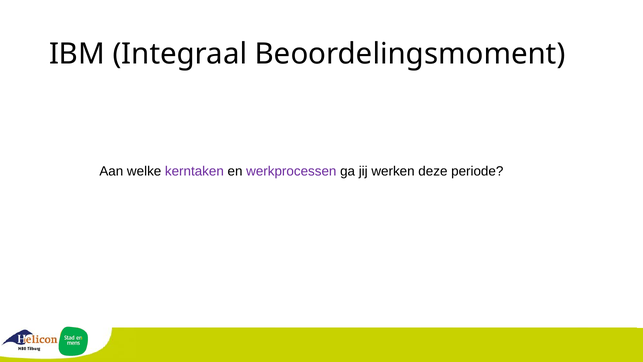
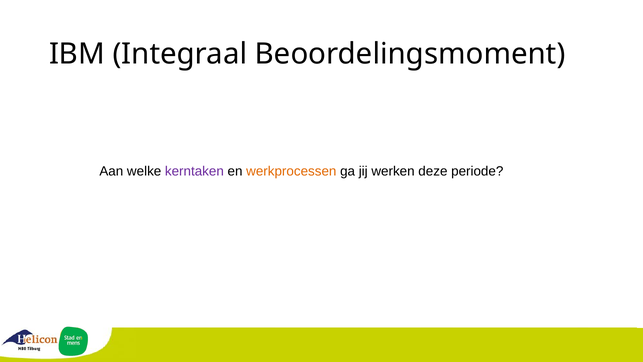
werkprocessen colour: purple -> orange (291, 171)
